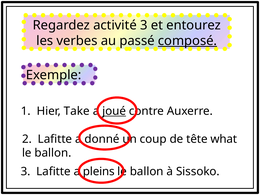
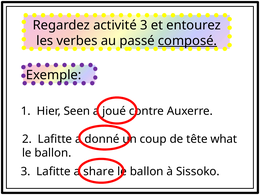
Take: Take -> Seen (77, 111)
joué underline: present -> none (114, 111)
pleins: pleins -> share (99, 172)
